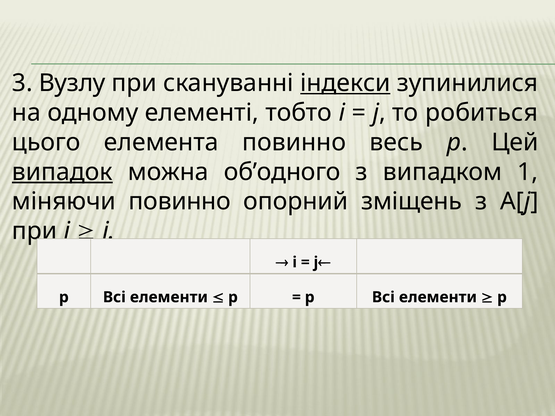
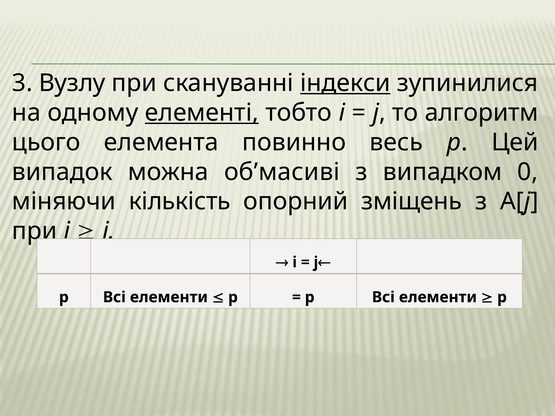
елементі underline: none -> present (202, 113)
робиться: робиться -> алгоритм (482, 113)
випадок underline: present -> none (62, 172)
об’одного: об’одного -> об’масиві (282, 172)
1: 1 -> 0 (528, 172)
міняючи повинно: повинно -> кількість (180, 202)
